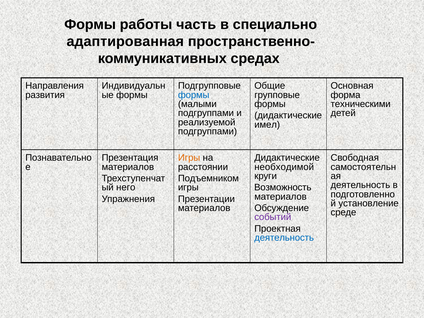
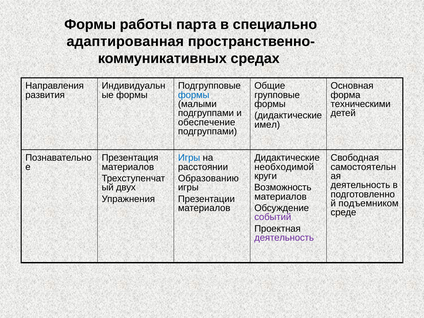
часть: часть -> парта (196, 25)
реализуемой: реализуемой -> обеспечение (207, 122)
Игры colour: orange -> blue (189, 158)
Подъемником: Подъемником -> Образованию (208, 178)
него: него -> двух (126, 188)
установление: установление -> подъемником (369, 203)
деятельность colour: blue -> purple (284, 238)
